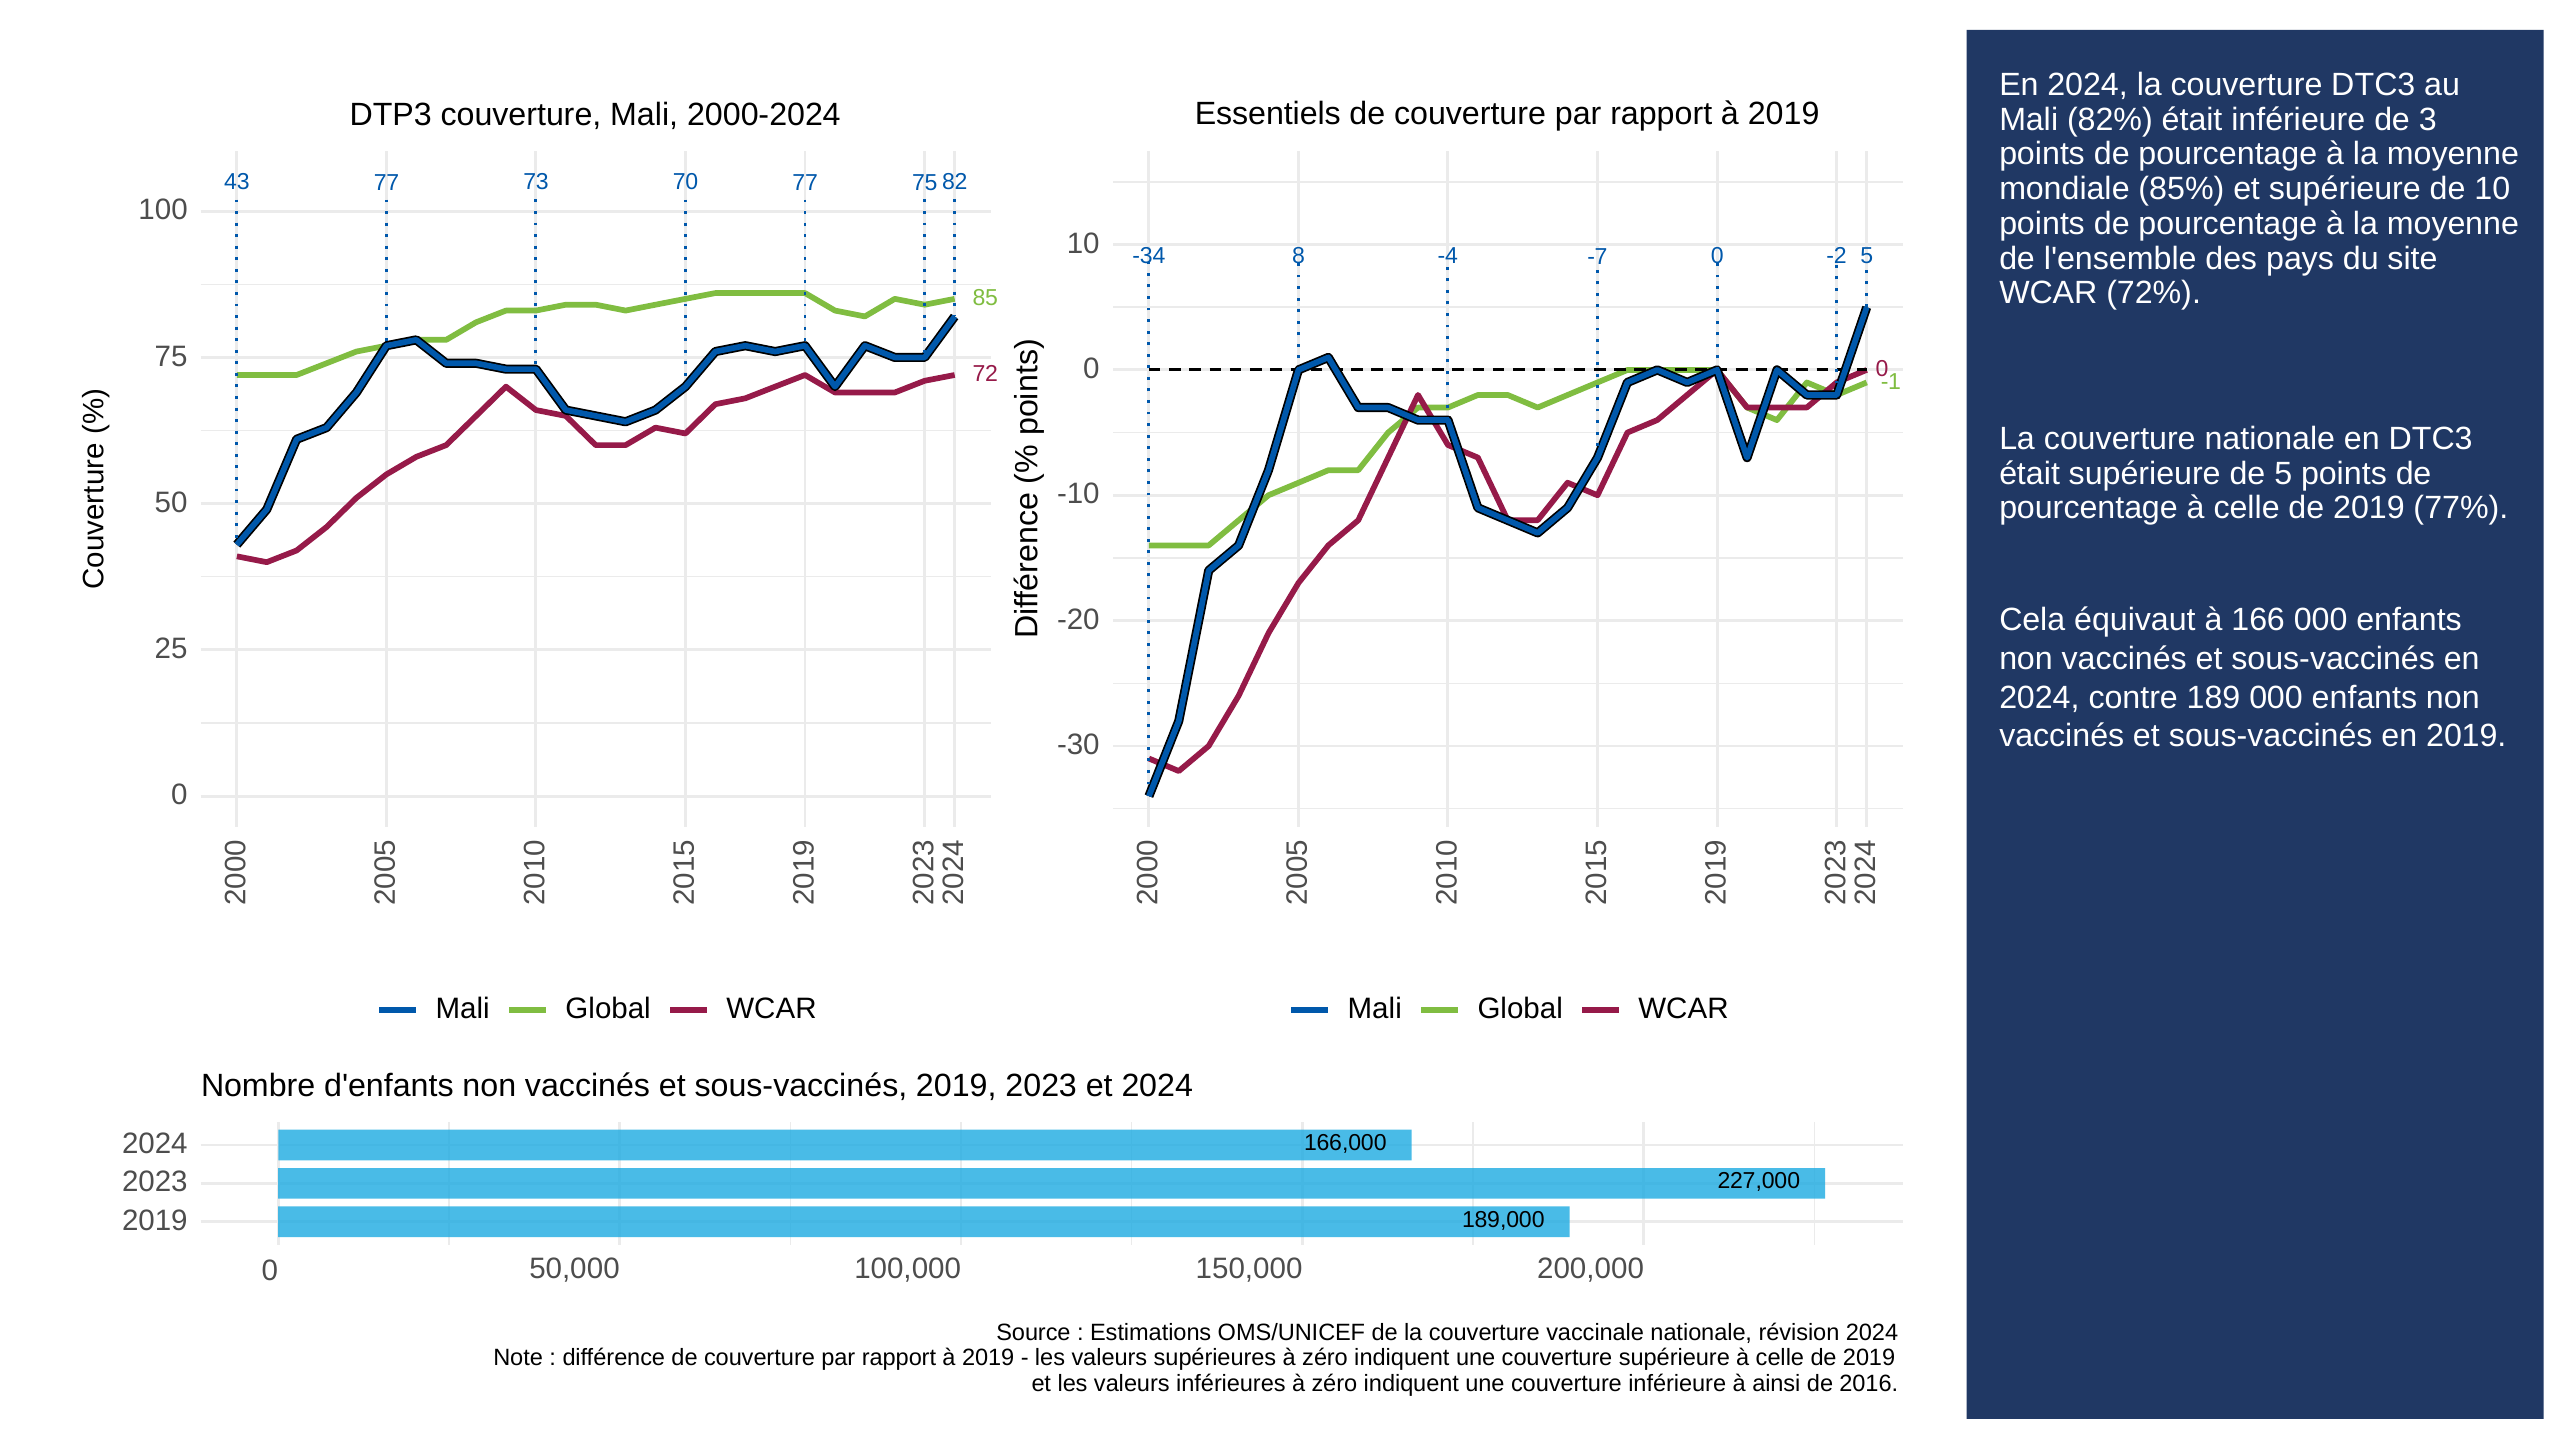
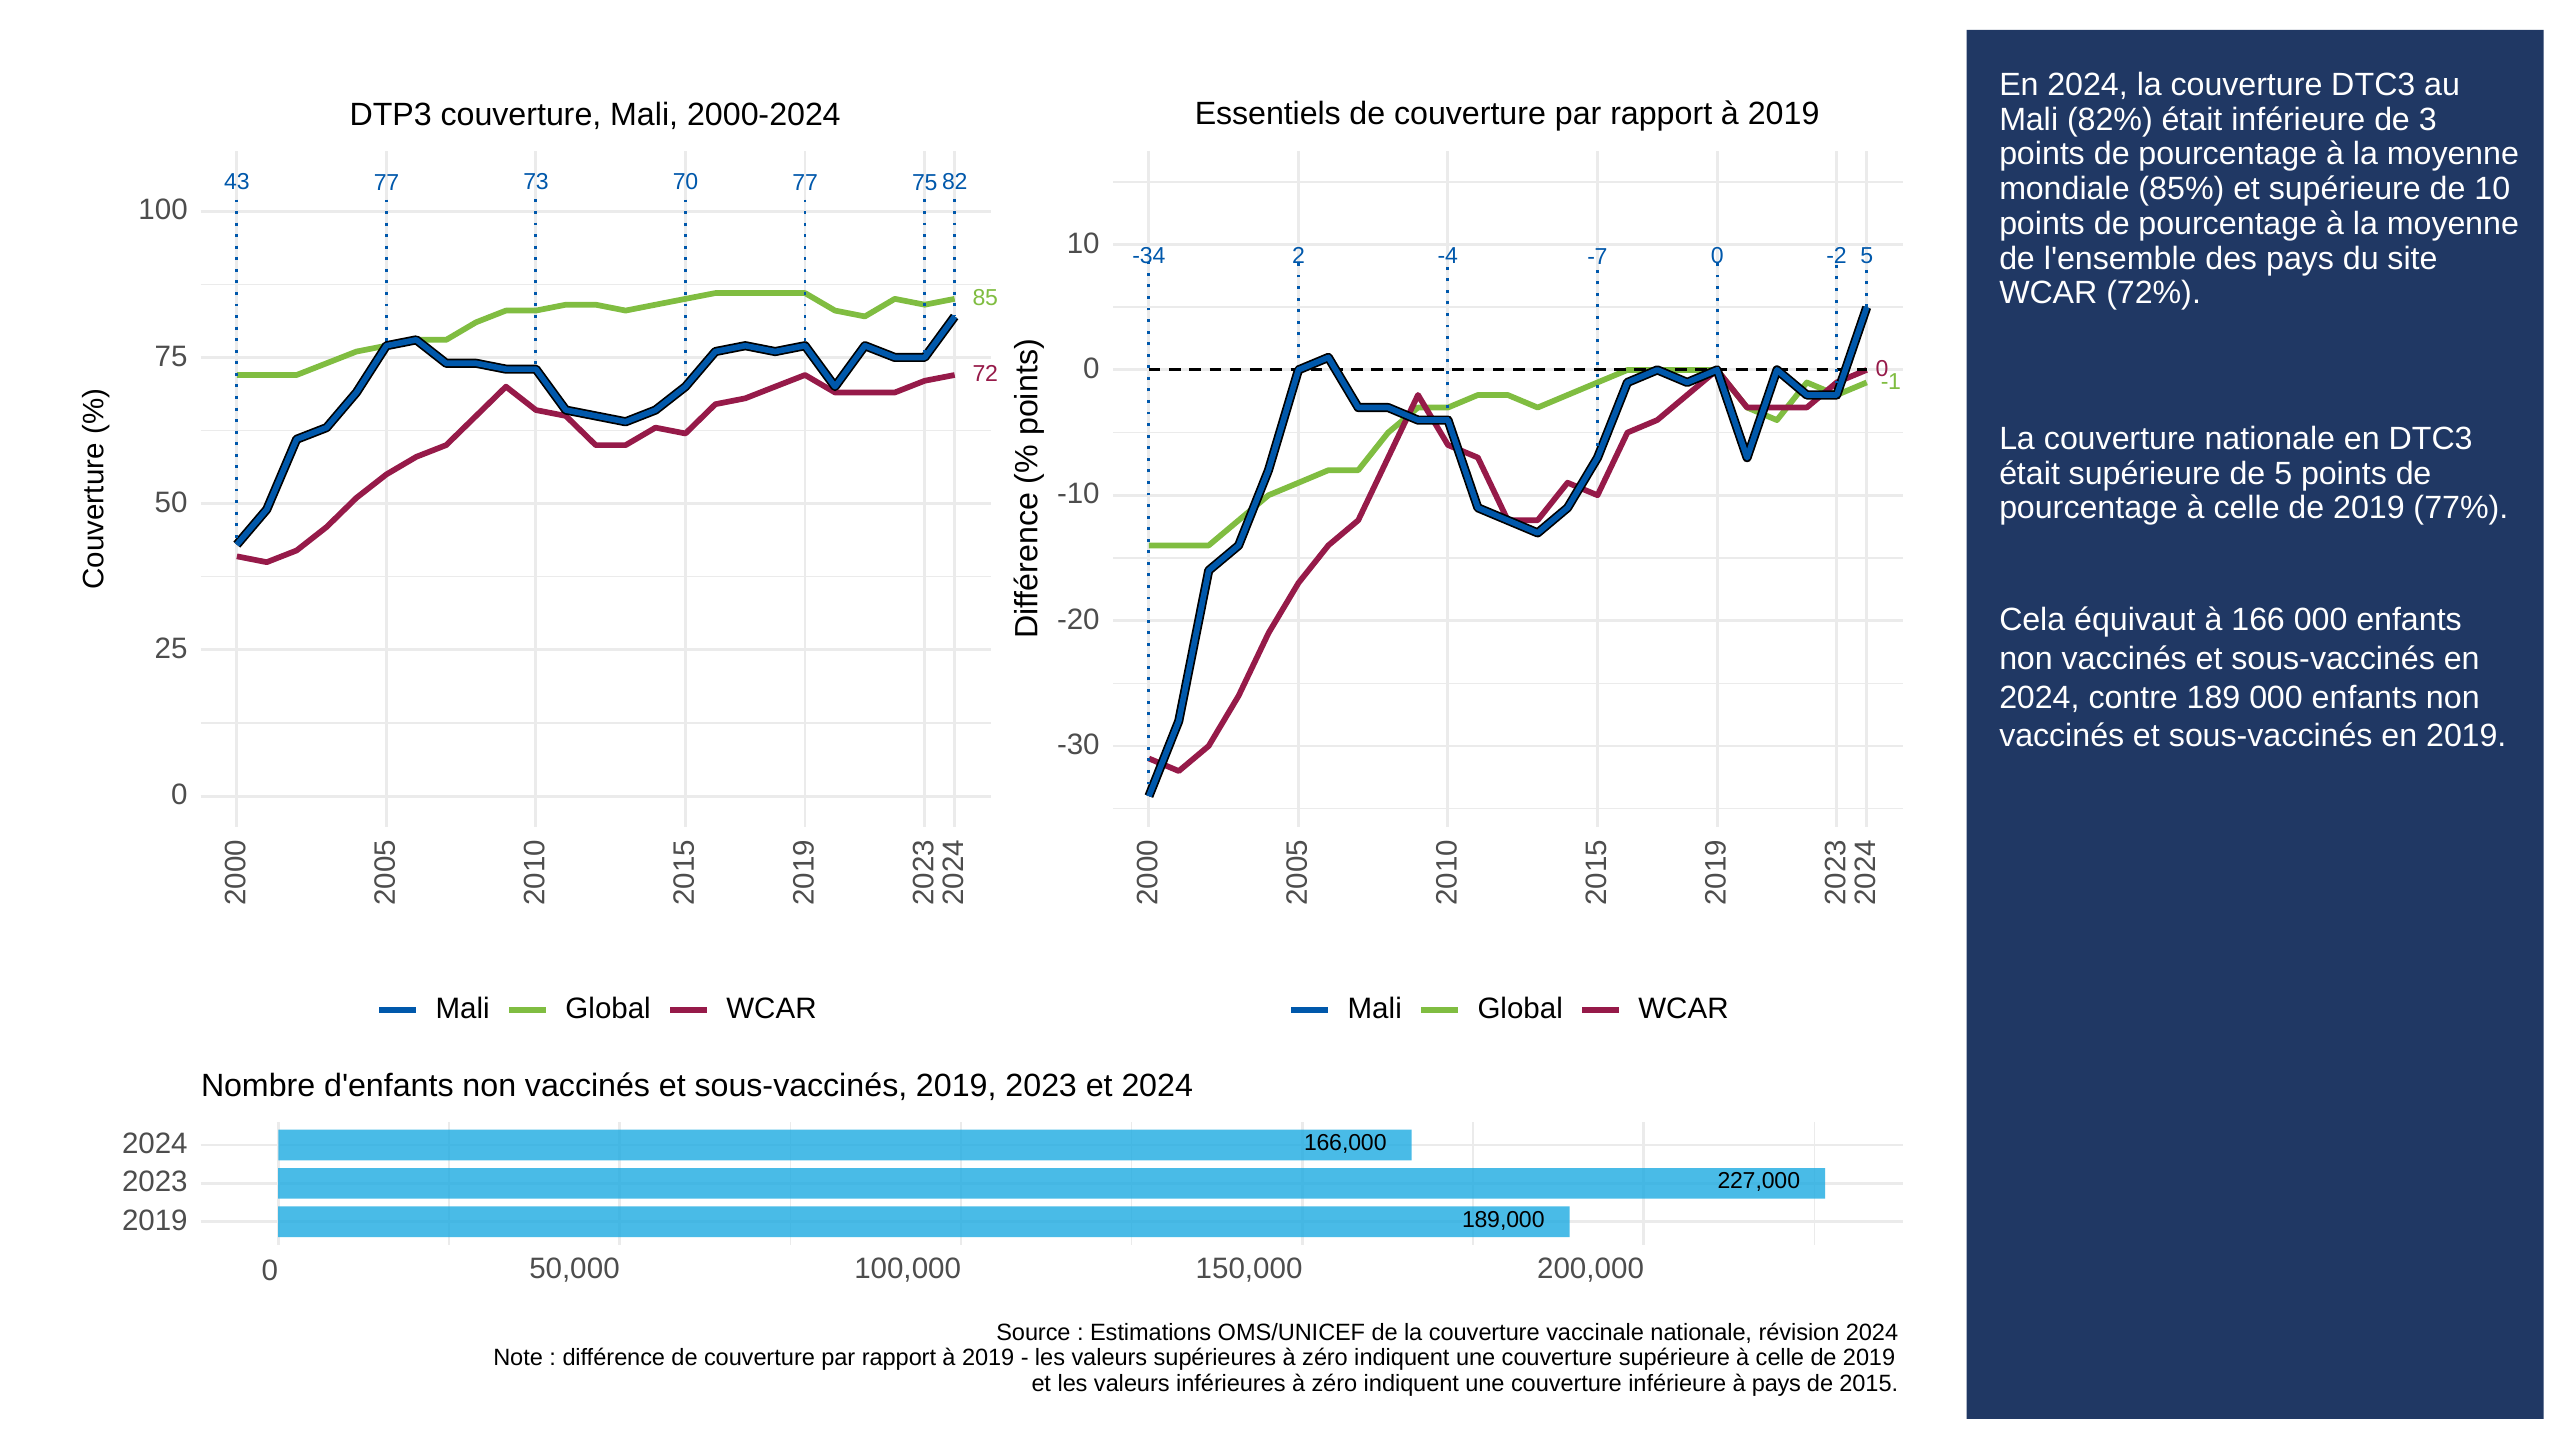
-34 8: 8 -> 2 (1298, 256)
à ainsi: ainsi -> pays (1776, 1384)
2016: 2016 -> 2015 (1869, 1384)
